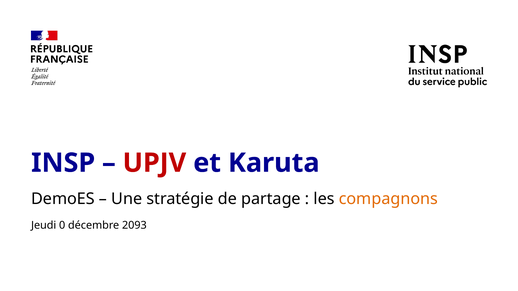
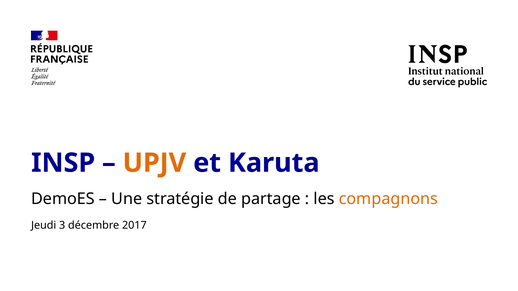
UPJV colour: red -> orange (154, 163)
0: 0 -> 3 (62, 226)
2093: 2093 -> 2017 (134, 226)
